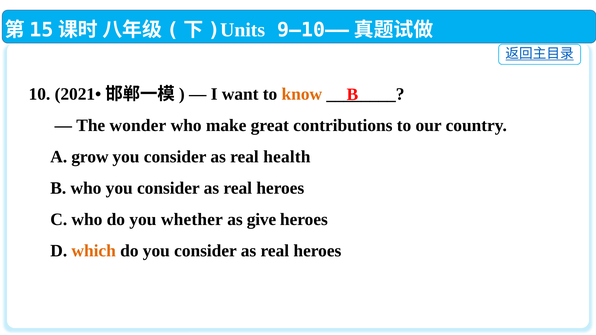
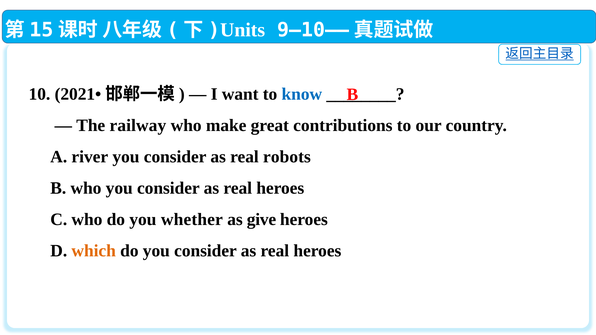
know colour: orange -> blue (302, 94)
wonder: wonder -> railway (138, 126)
grow: grow -> river (90, 157)
health: health -> robots (287, 157)
